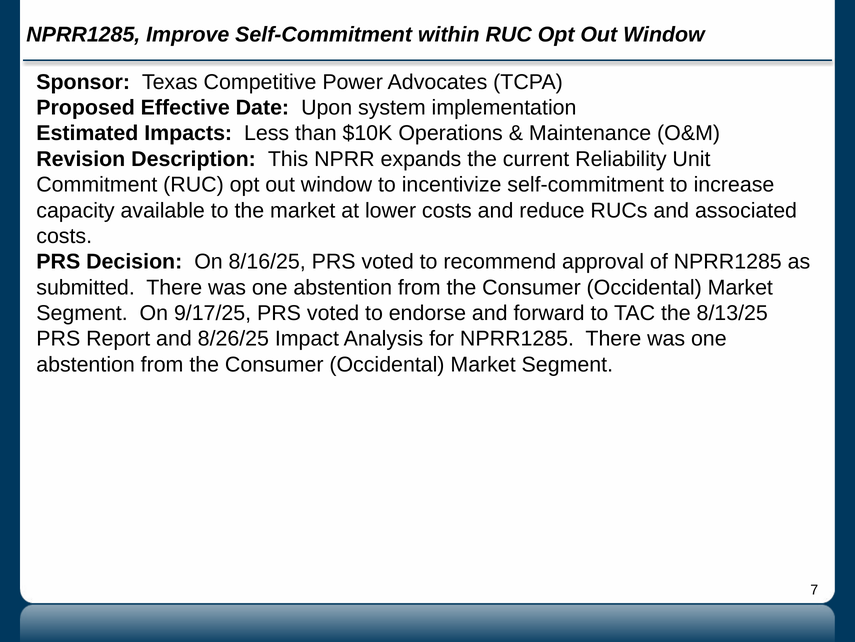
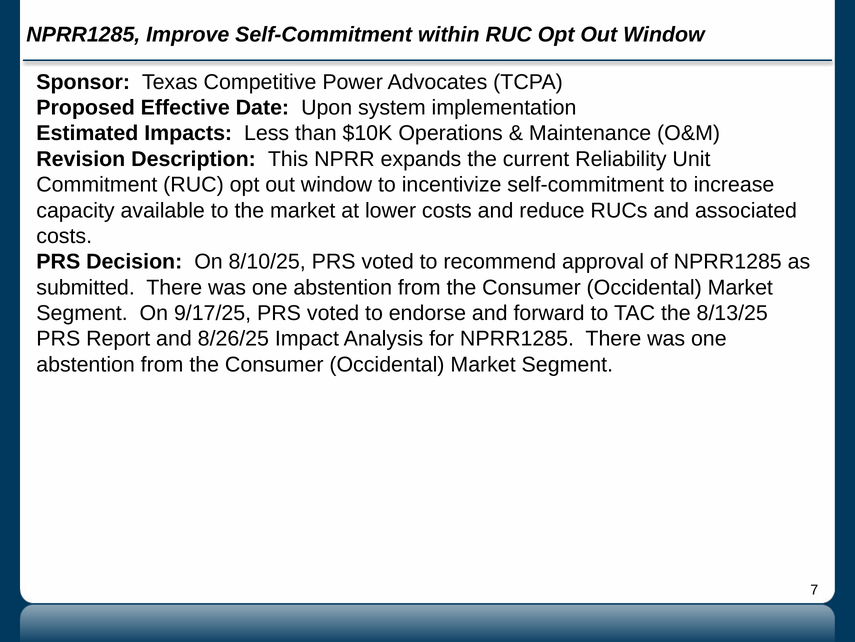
8/16/25: 8/16/25 -> 8/10/25 (267, 261)
